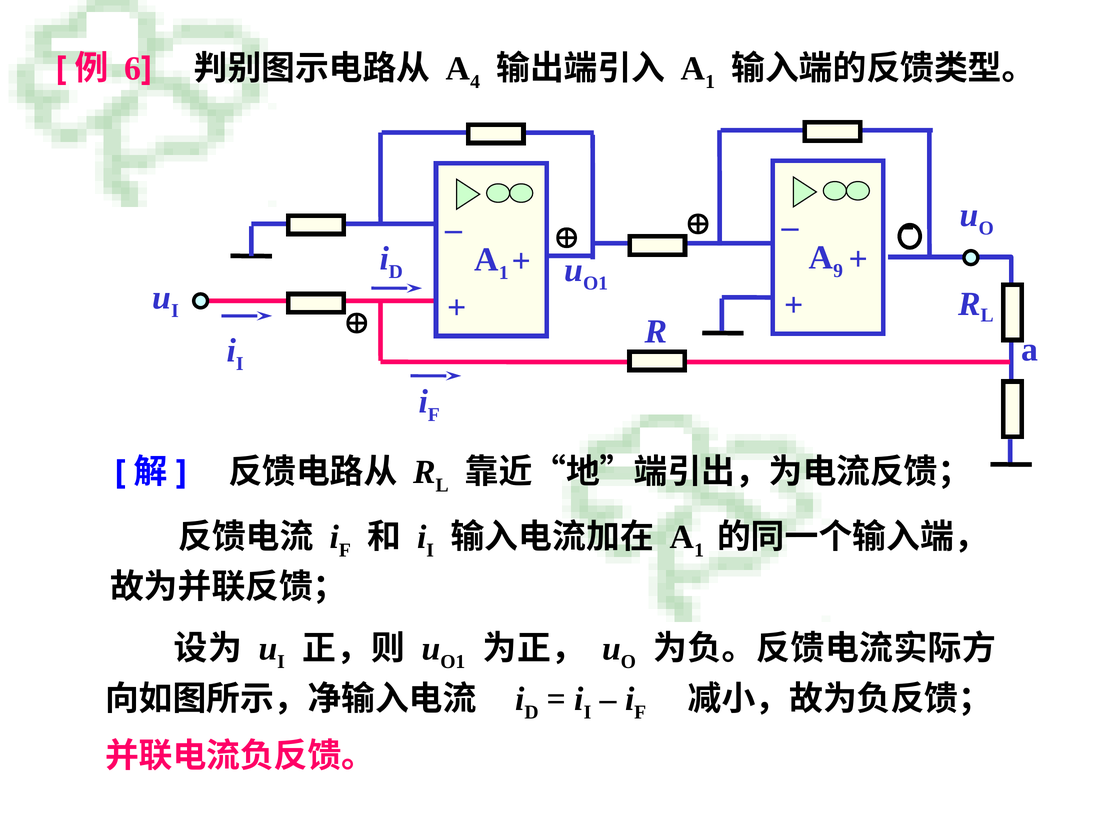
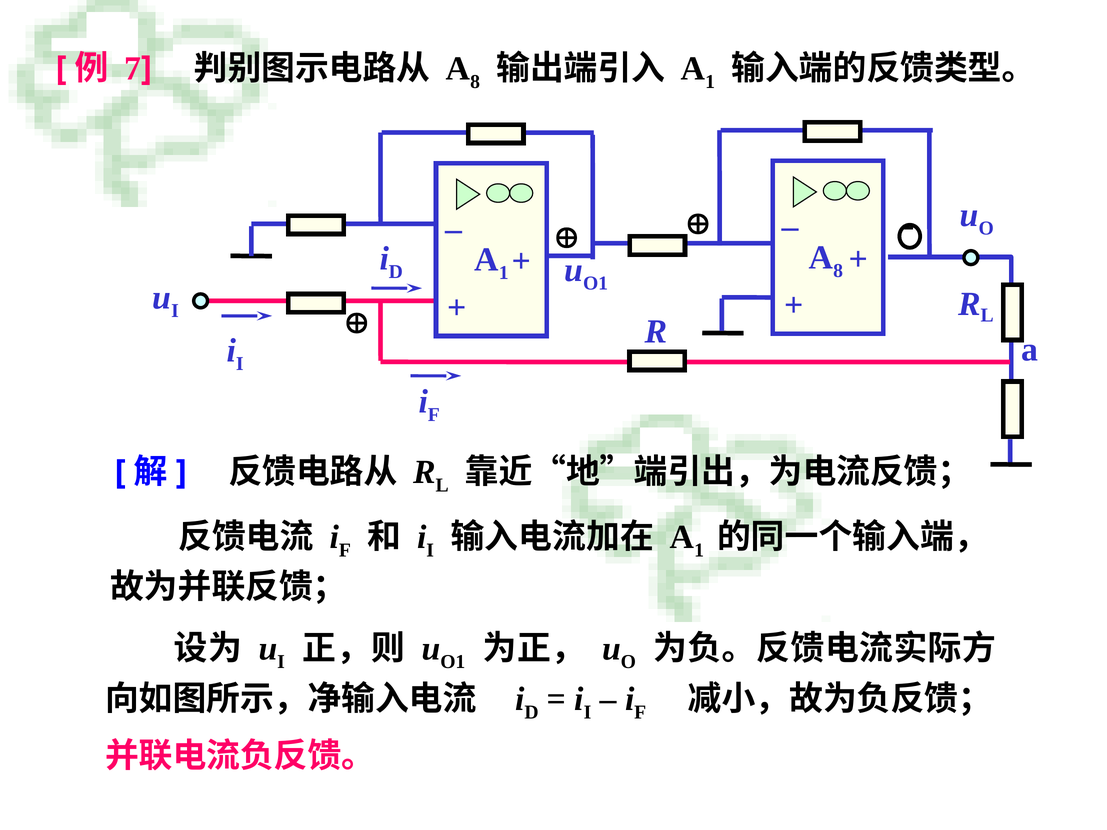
6: 6 -> 7 (133, 68)
4: 4 -> 8 (475, 82)
9: 9 -> 8 (838, 271)
